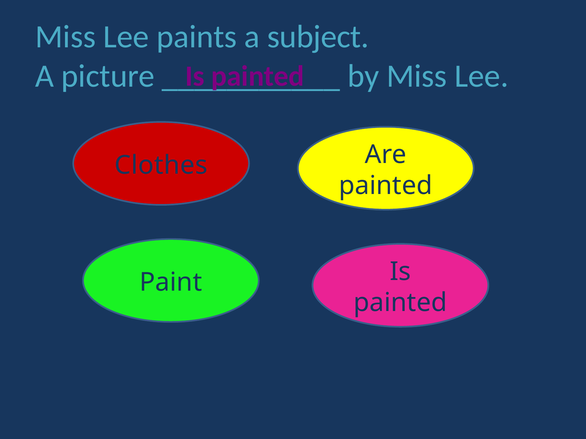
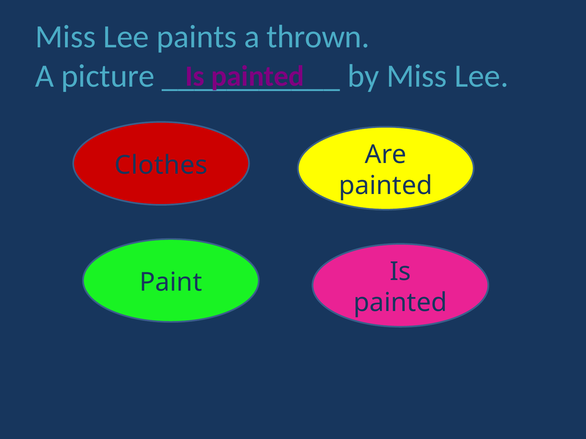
subject: subject -> thrown (318, 37)
